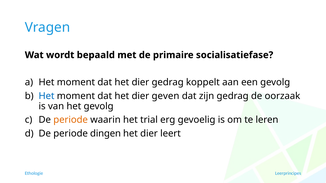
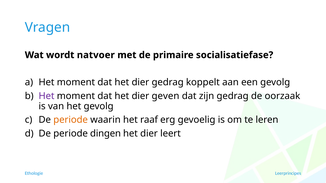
bepaald: bepaald -> natvoer (96, 55)
Het colour: blue -> purple (47, 96)
trial: trial -> raaf (149, 120)
